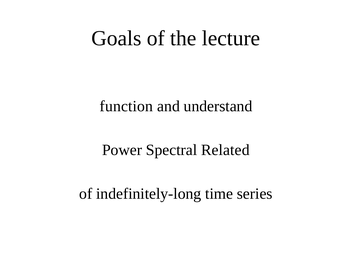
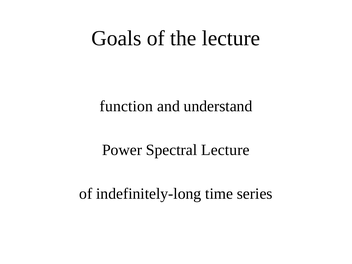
Spectral Related: Related -> Lecture (225, 150)
